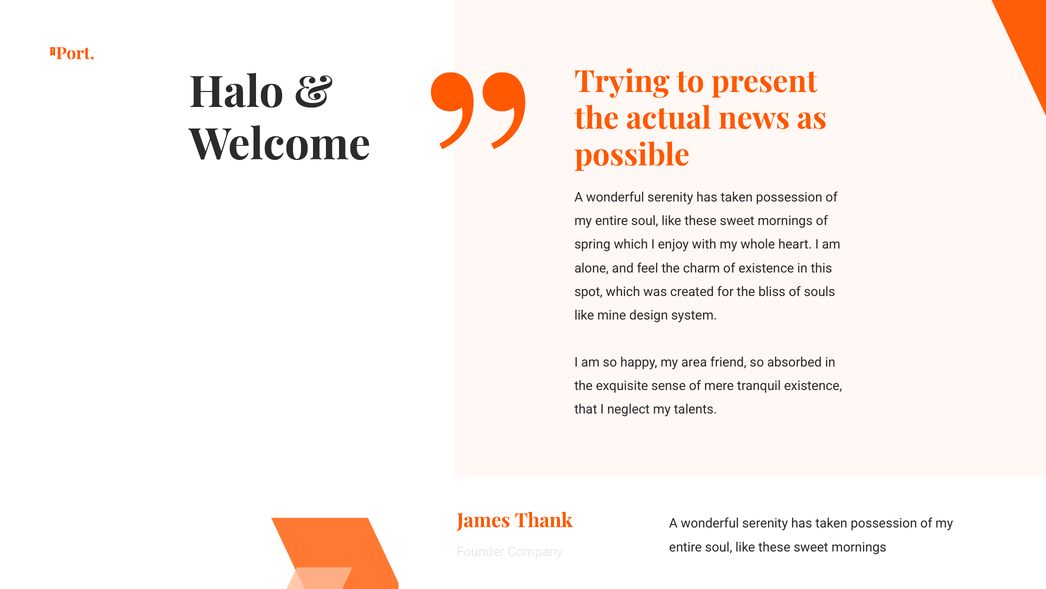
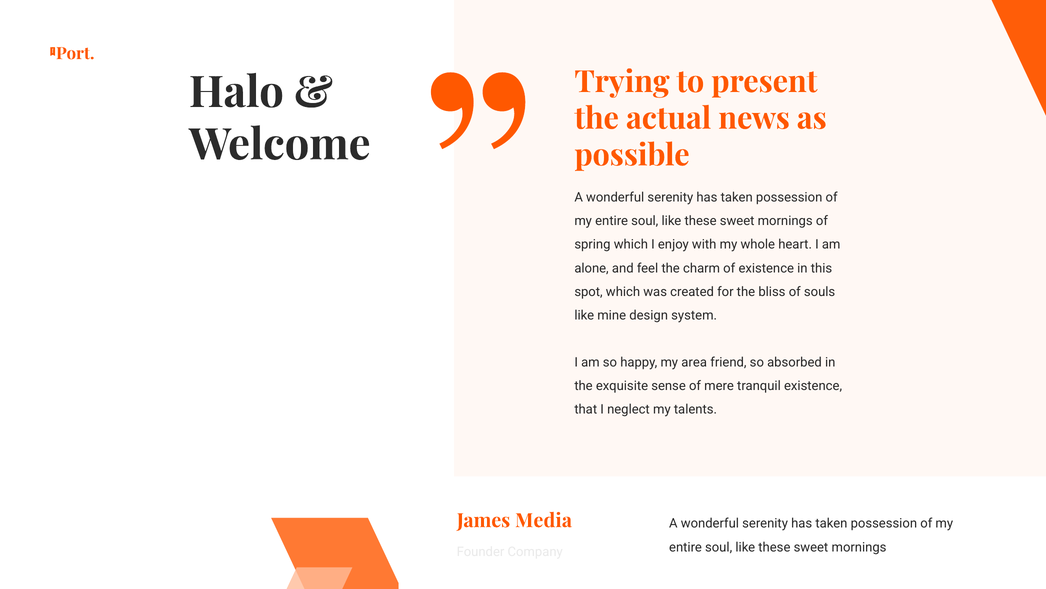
Thank: Thank -> Media (544, 520)
